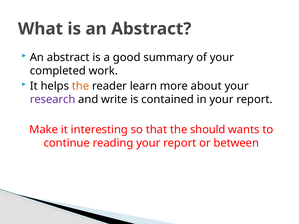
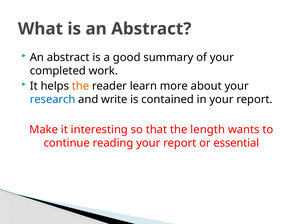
research colour: purple -> blue (53, 99)
should: should -> length (208, 130)
between: between -> essential (236, 143)
